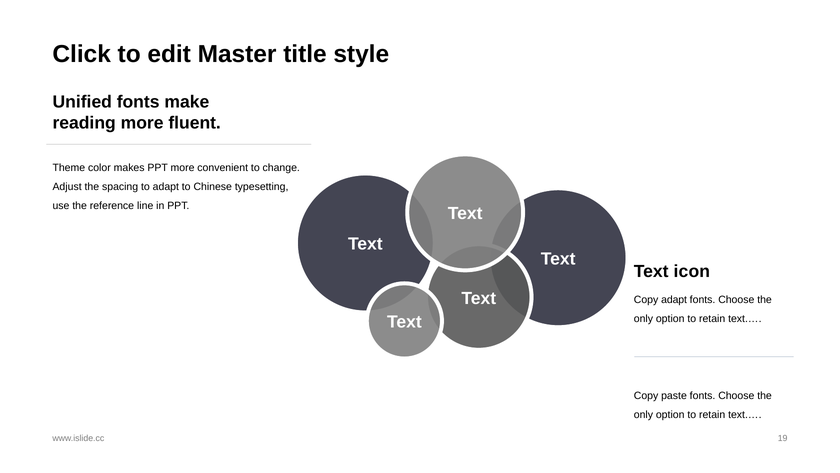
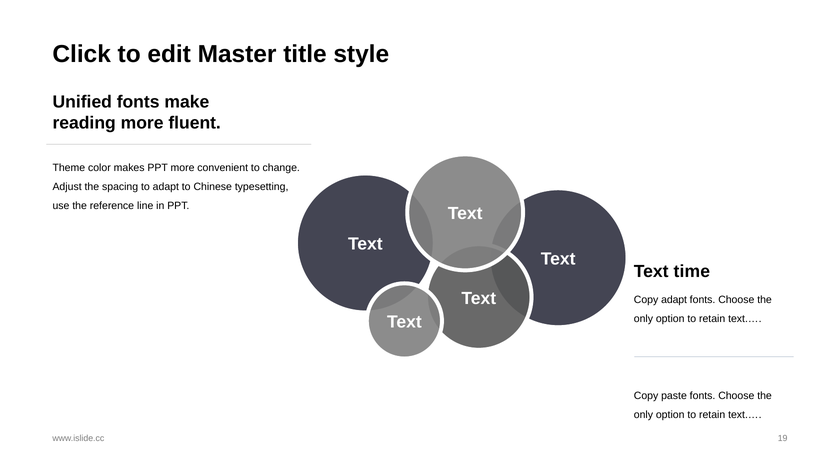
icon: icon -> time (692, 271)
